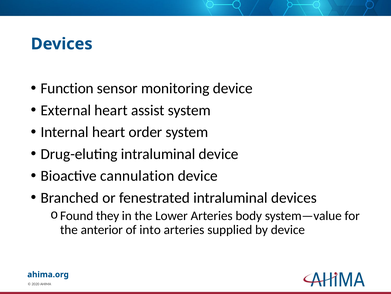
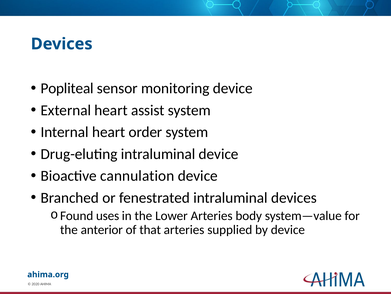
Function: Function -> Popliteal (67, 88)
they: they -> uses (108, 215)
into: into -> that (150, 229)
